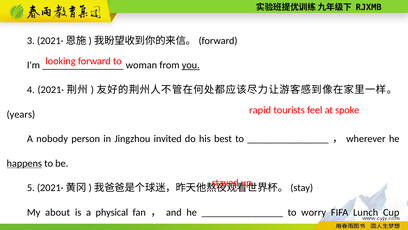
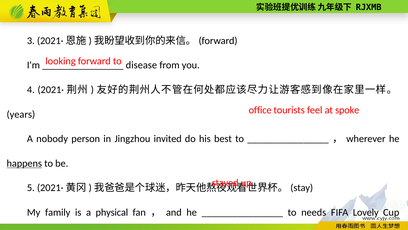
woman: woman -> disease (141, 65)
you underline: present -> none (191, 65)
rapid: rapid -> office (260, 110)
about: about -> family (58, 212)
worry: worry -> needs (314, 212)
Lunch: Lunch -> Lovely (366, 212)
